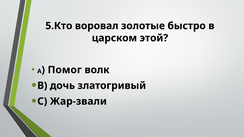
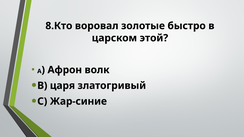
5.Кто: 5.Кто -> 8.Кто (59, 26)
Помог: Помог -> Афрон (65, 70)
дочь: дочь -> царя (62, 86)
Жар-звали: Жар-звали -> Жар-синие (78, 102)
